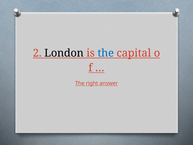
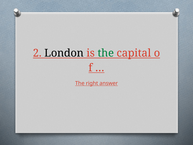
the colour: blue -> green (106, 53)
